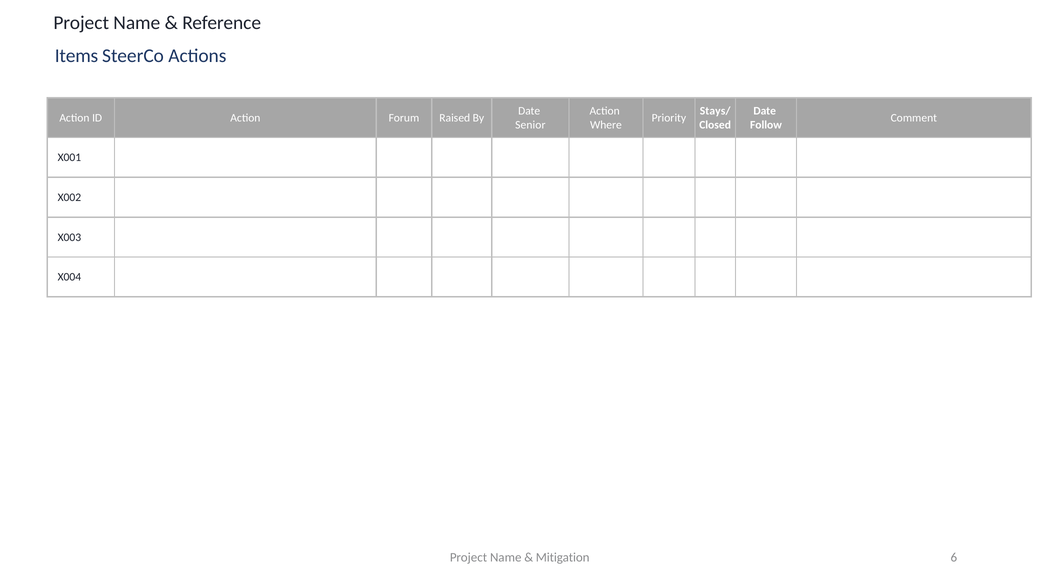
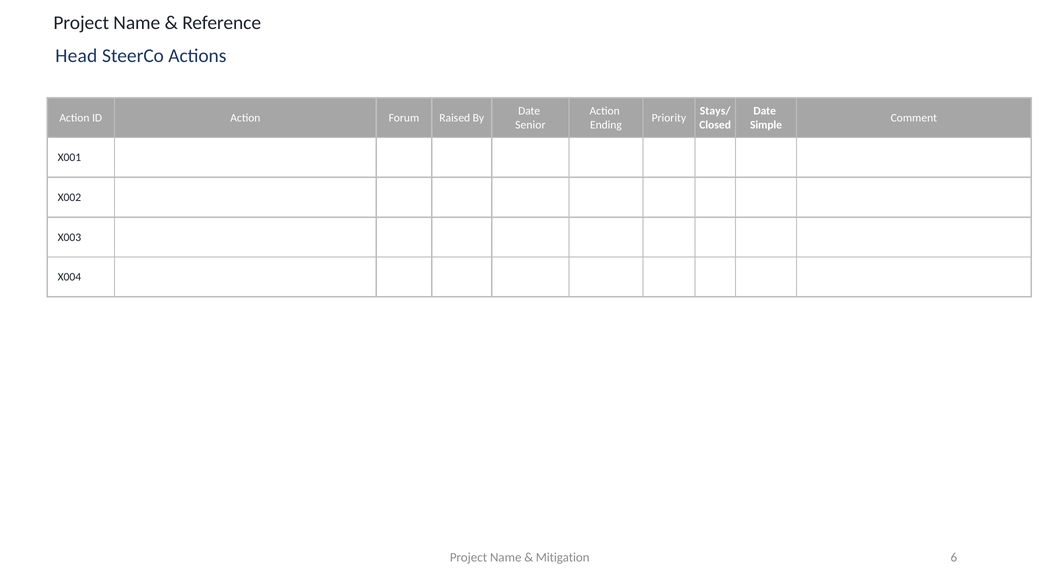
Items: Items -> Head (76, 56)
Where: Where -> Ending (606, 125)
Follow: Follow -> Simple (766, 125)
